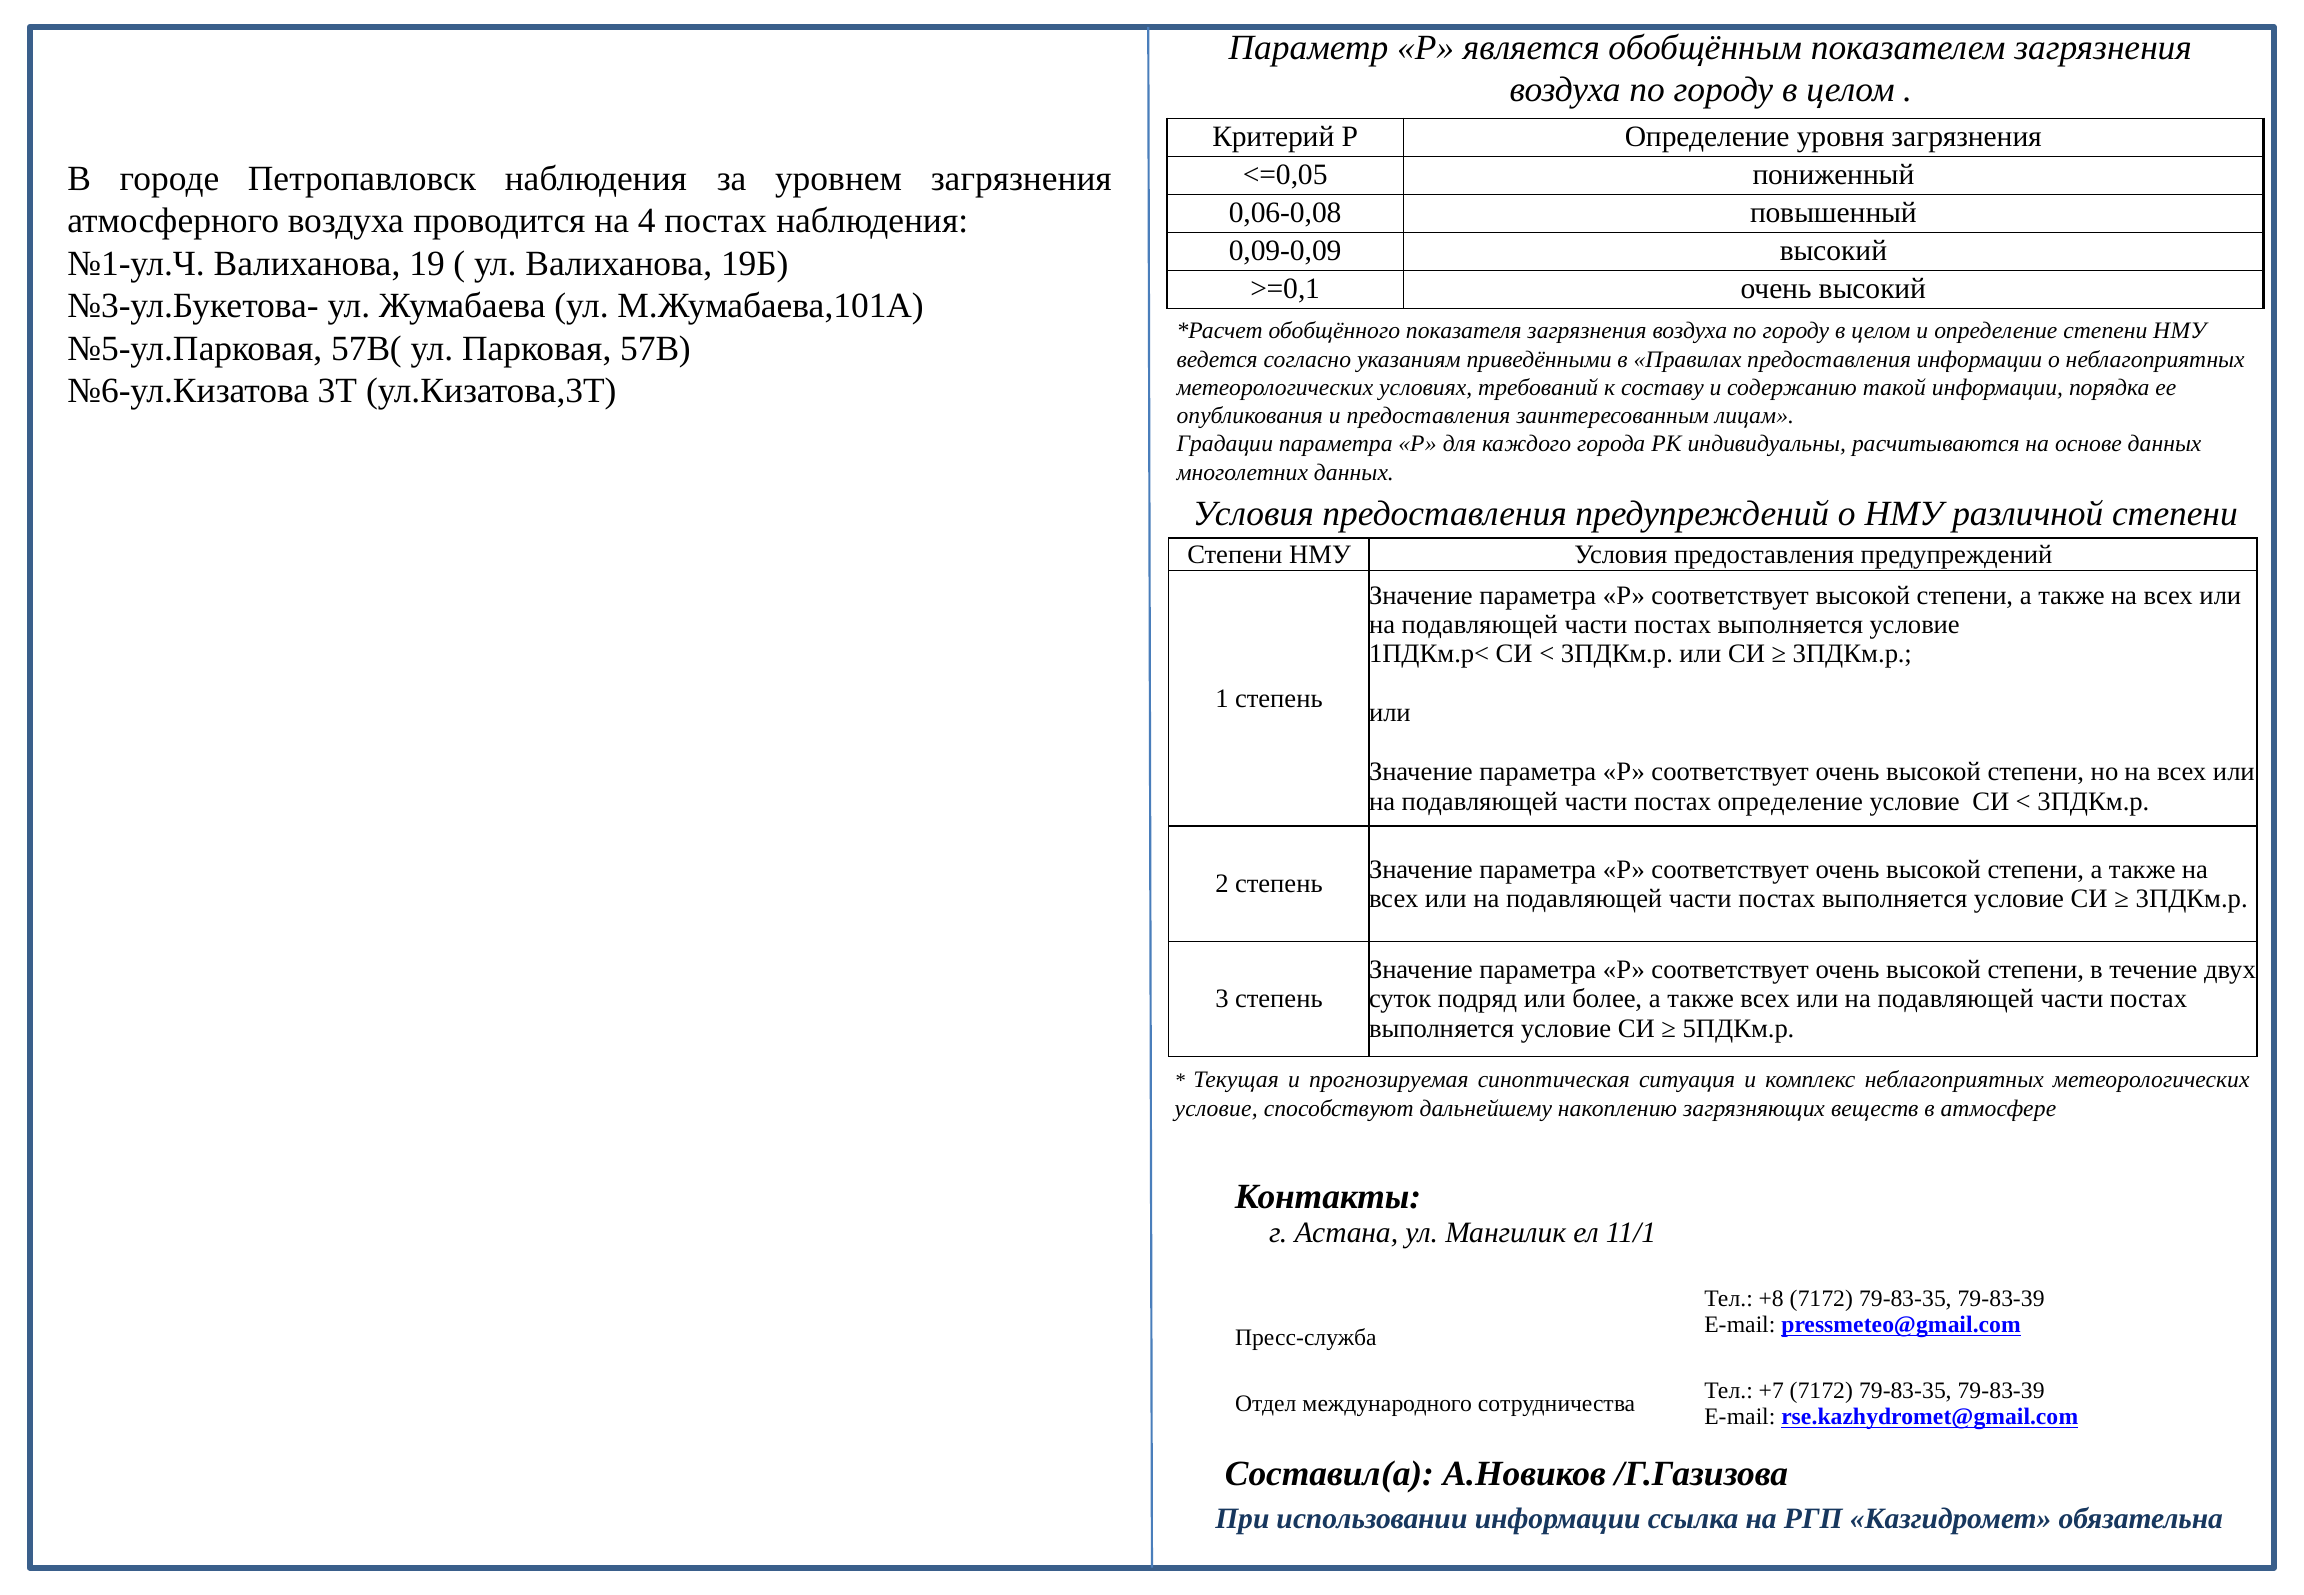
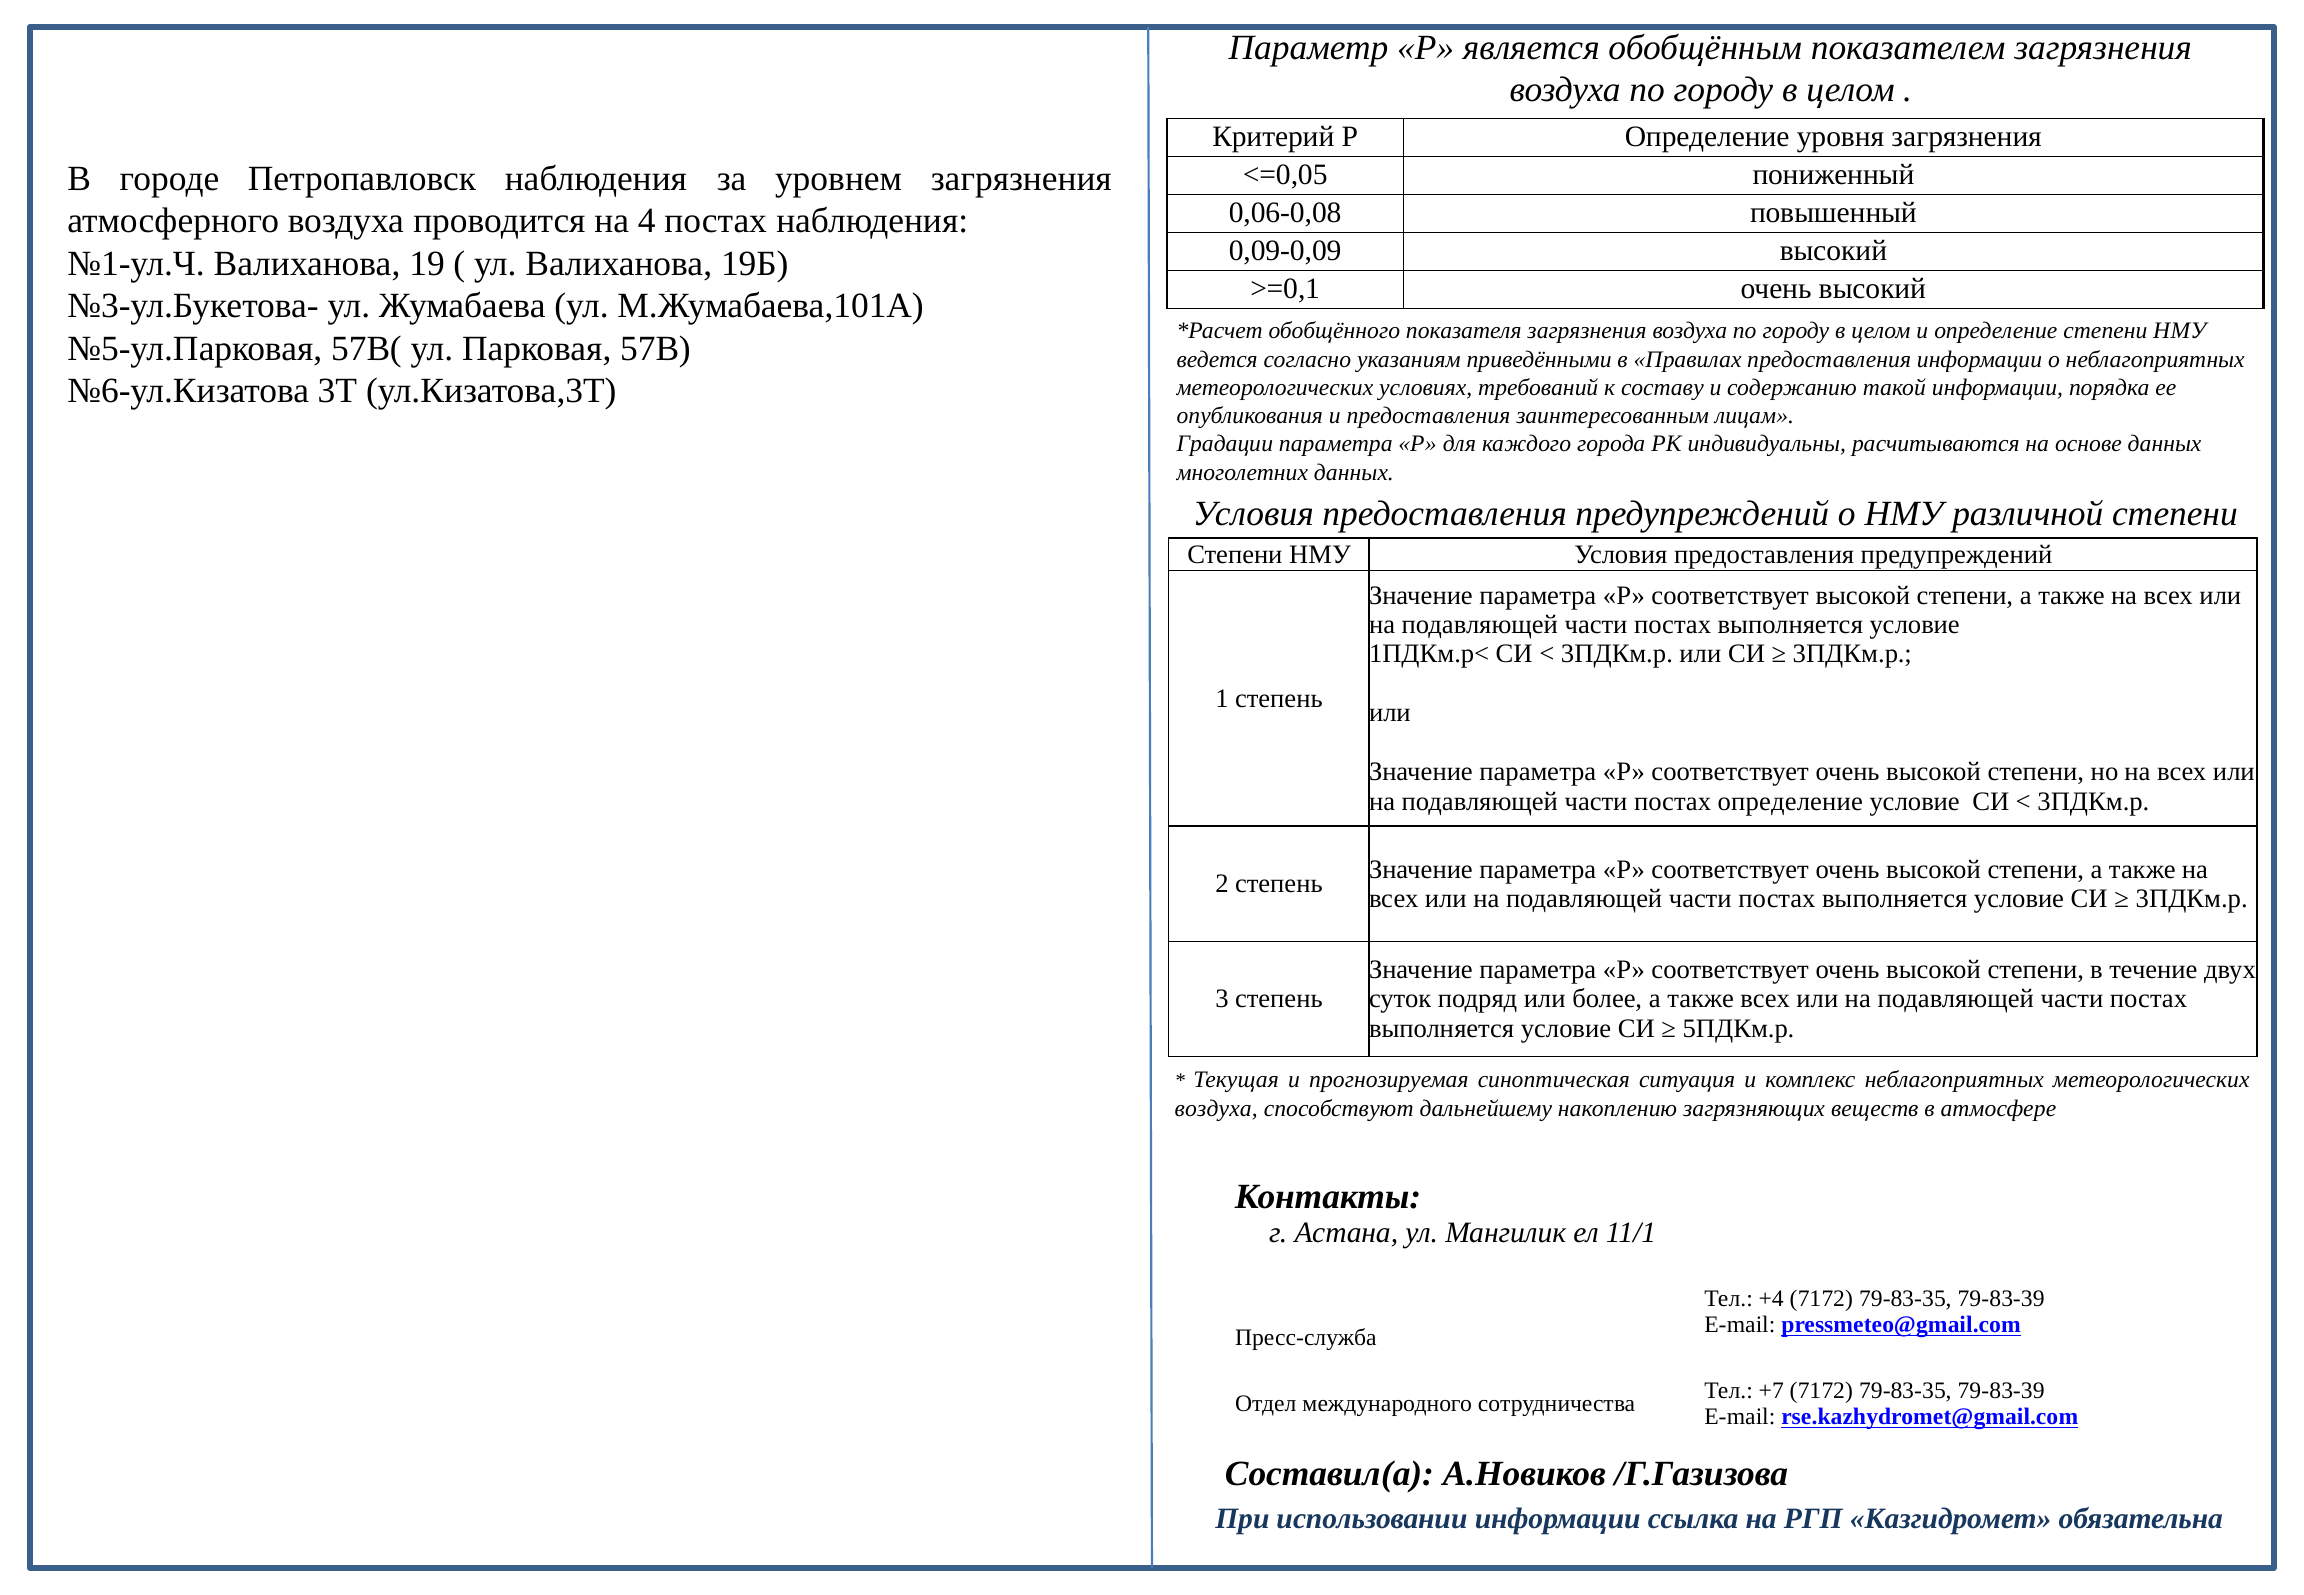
условие: условие -> воздуха (1216, 1108)
+8: +8 -> +4 (1771, 1299)
